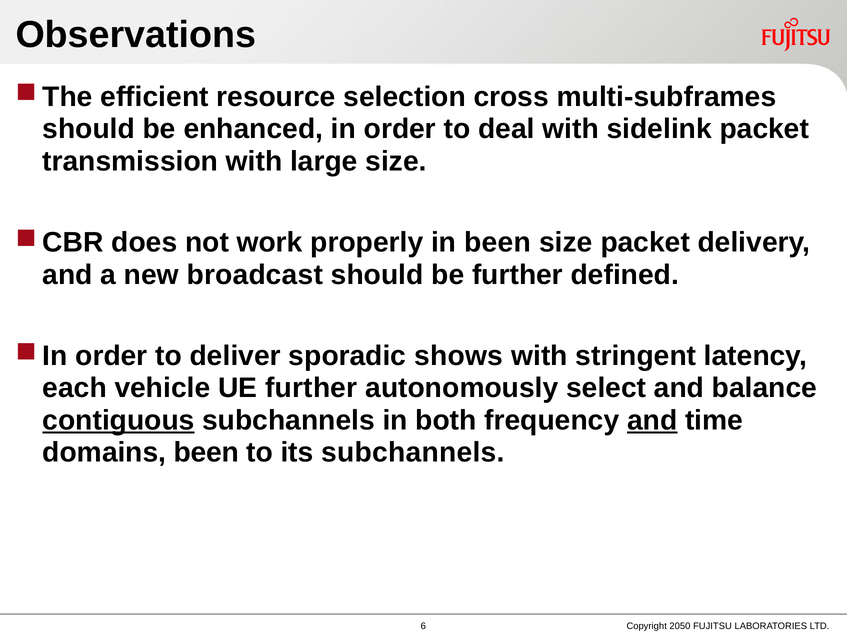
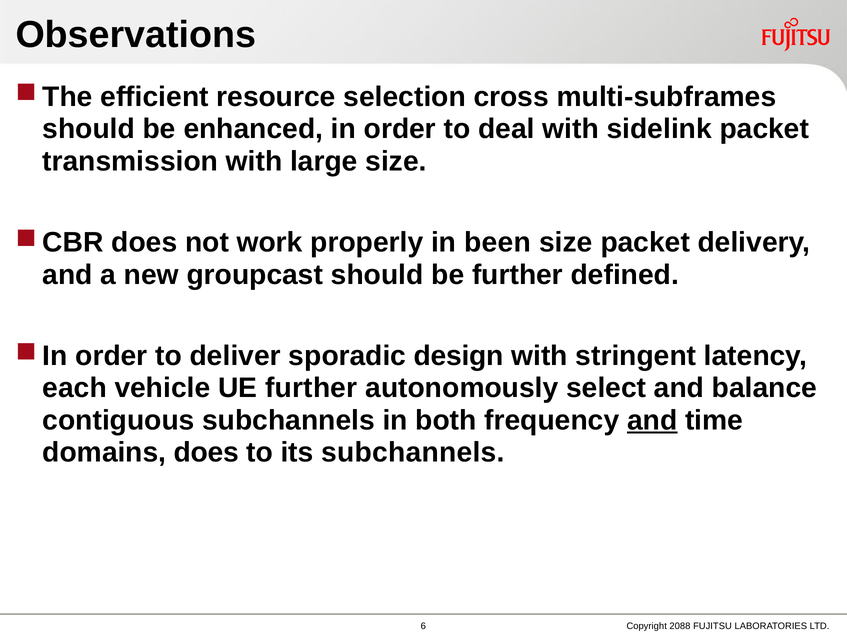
broadcast: broadcast -> groupcast (255, 275)
shows: shows -> design (459, 356)
contiguous underline: present -> none (118, 421)
domains been: been -> does (206, 453)
2050: 2050 -> 2088 (680, 626)
